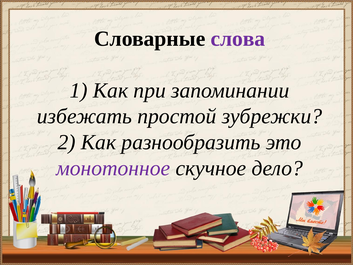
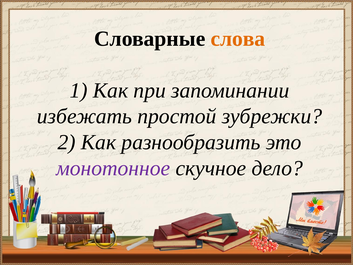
слова colour: purple -> orange (238, 39)
